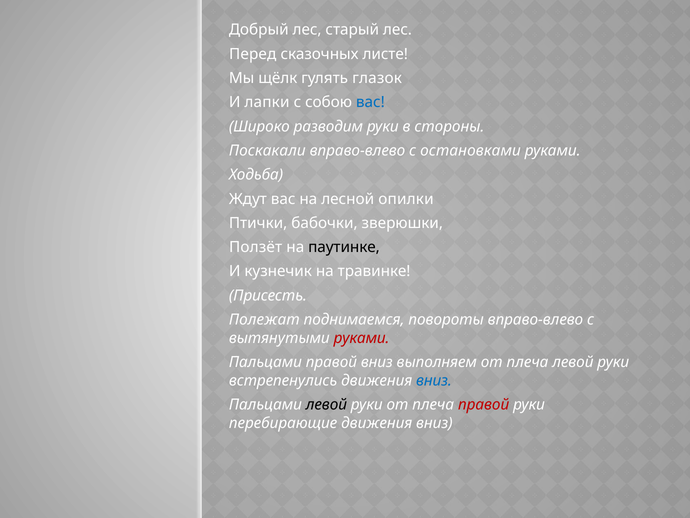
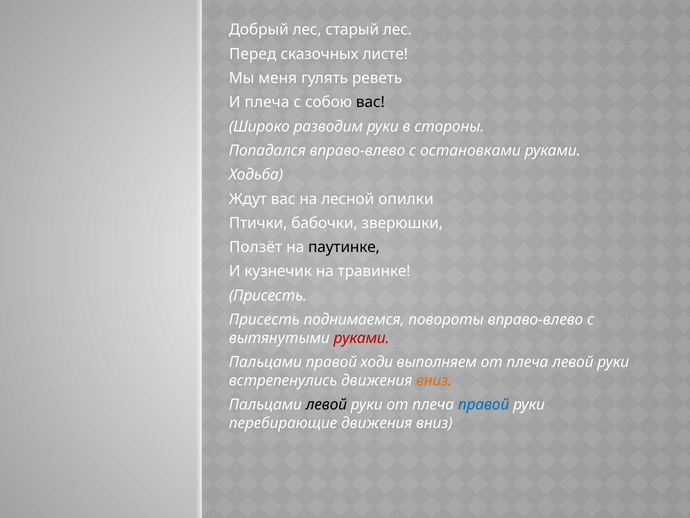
щёлк: щёлк -> меня (278, 78)
глазок: глазок -> реветь (377, 78)
И лапки: лапки -> плеча (267, 102)
вас colour: blue -> black (370, 102)
Поскакали: Поскакали -> Попадался (267, 151)
Полежат: Полежат -> Присесть (264, 319)
правой вниз: вниз -> ходи (377, 362)
вниз colour: blue -> orange (434, 380)
правой colour: red -> blue (484, 404)
